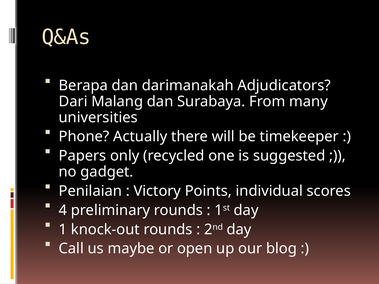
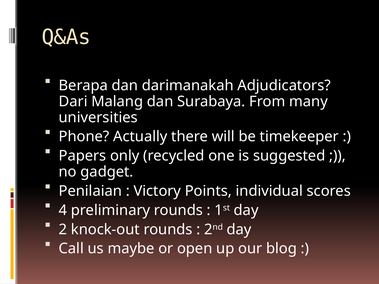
1: 1 -> 2 (63, 230)
